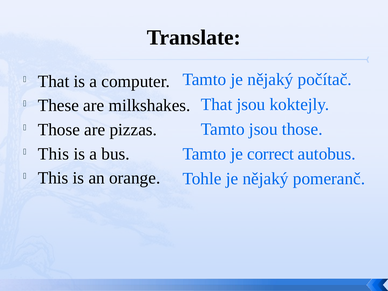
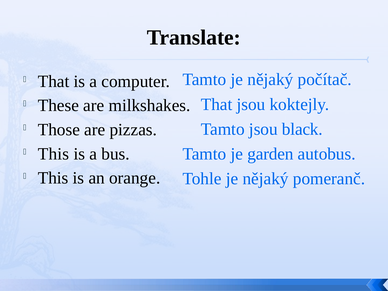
jsou those: those -> black (302, 129)
correct: correct -> garden (270, 154)
